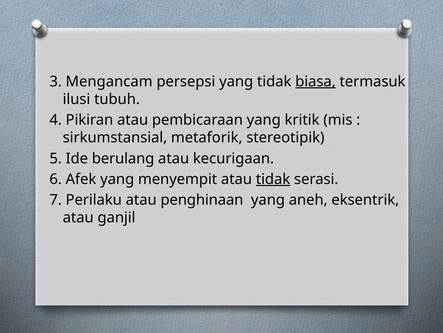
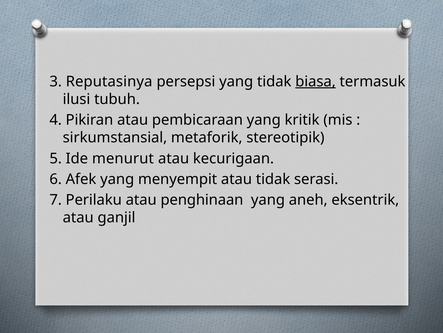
Mengancam: Mengancam -> Reputasinya (109, 81)
berulang: berulang -> menurut (123, 158)
tidak underline: present -> none (273, 179)
